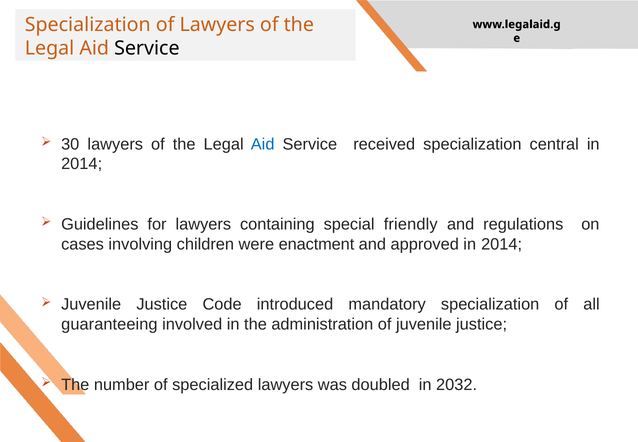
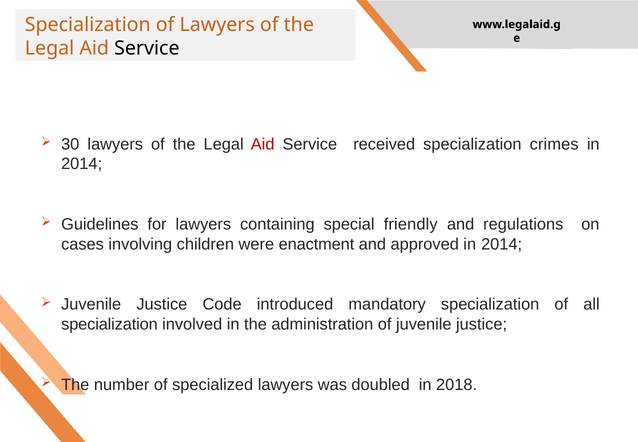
Aid colour: blue -> red (263, 144)
central: central -> crimes (554, 144)
guaranteeing: guaranteeing -> specialization (109, 324)
2032: 2032 -> 2018 (457, 384)
